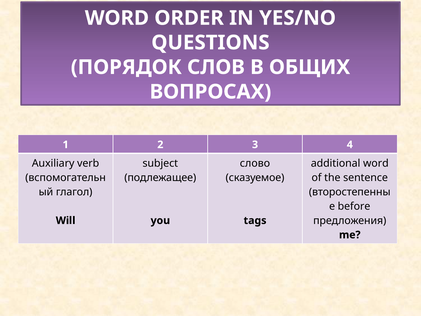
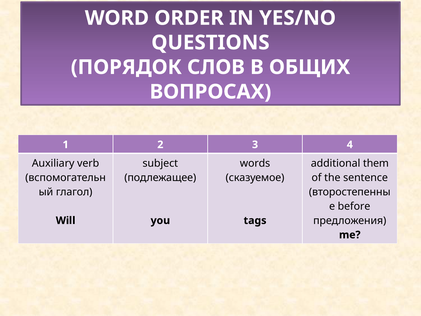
слово: слово -> words (255, 163)
additional word: word -> them (376, 163)
